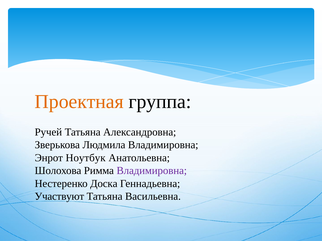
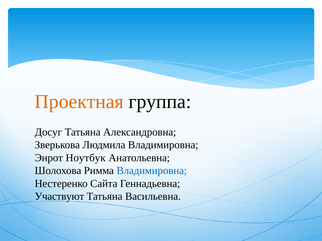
Ручей: Ручей -> Досуг (48, 132)
Владимировна colour: purple -> blue (152, 171)
Доска: Доска -> Сайта (104, 184)
